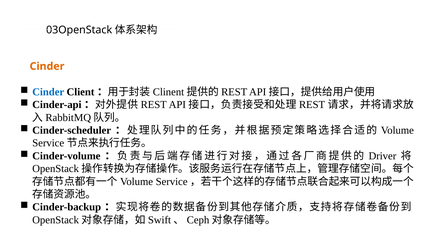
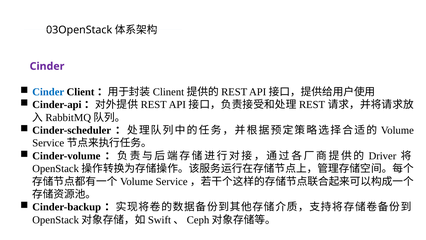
Cinder colour: orange -> purple (47, 66)
